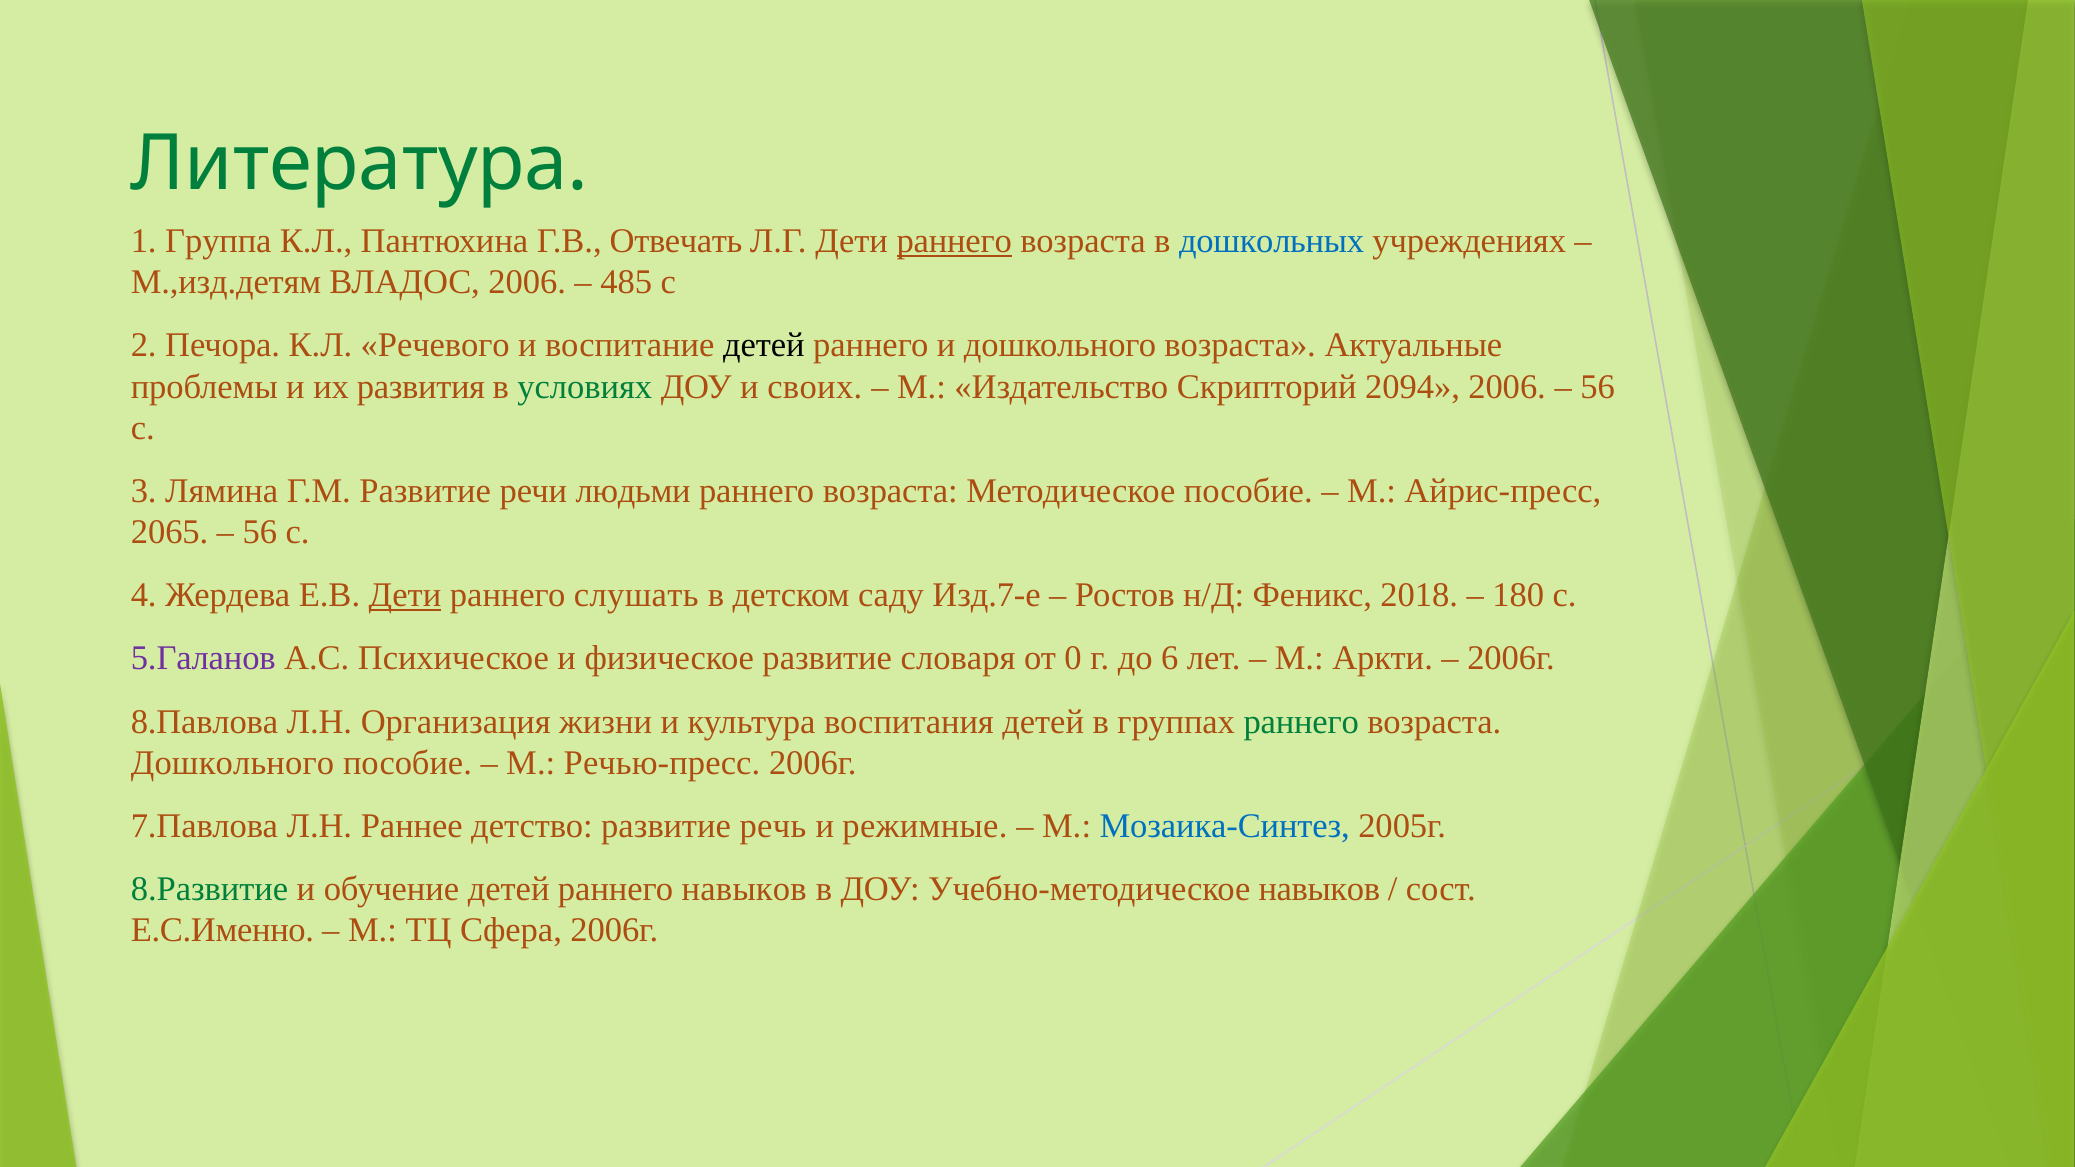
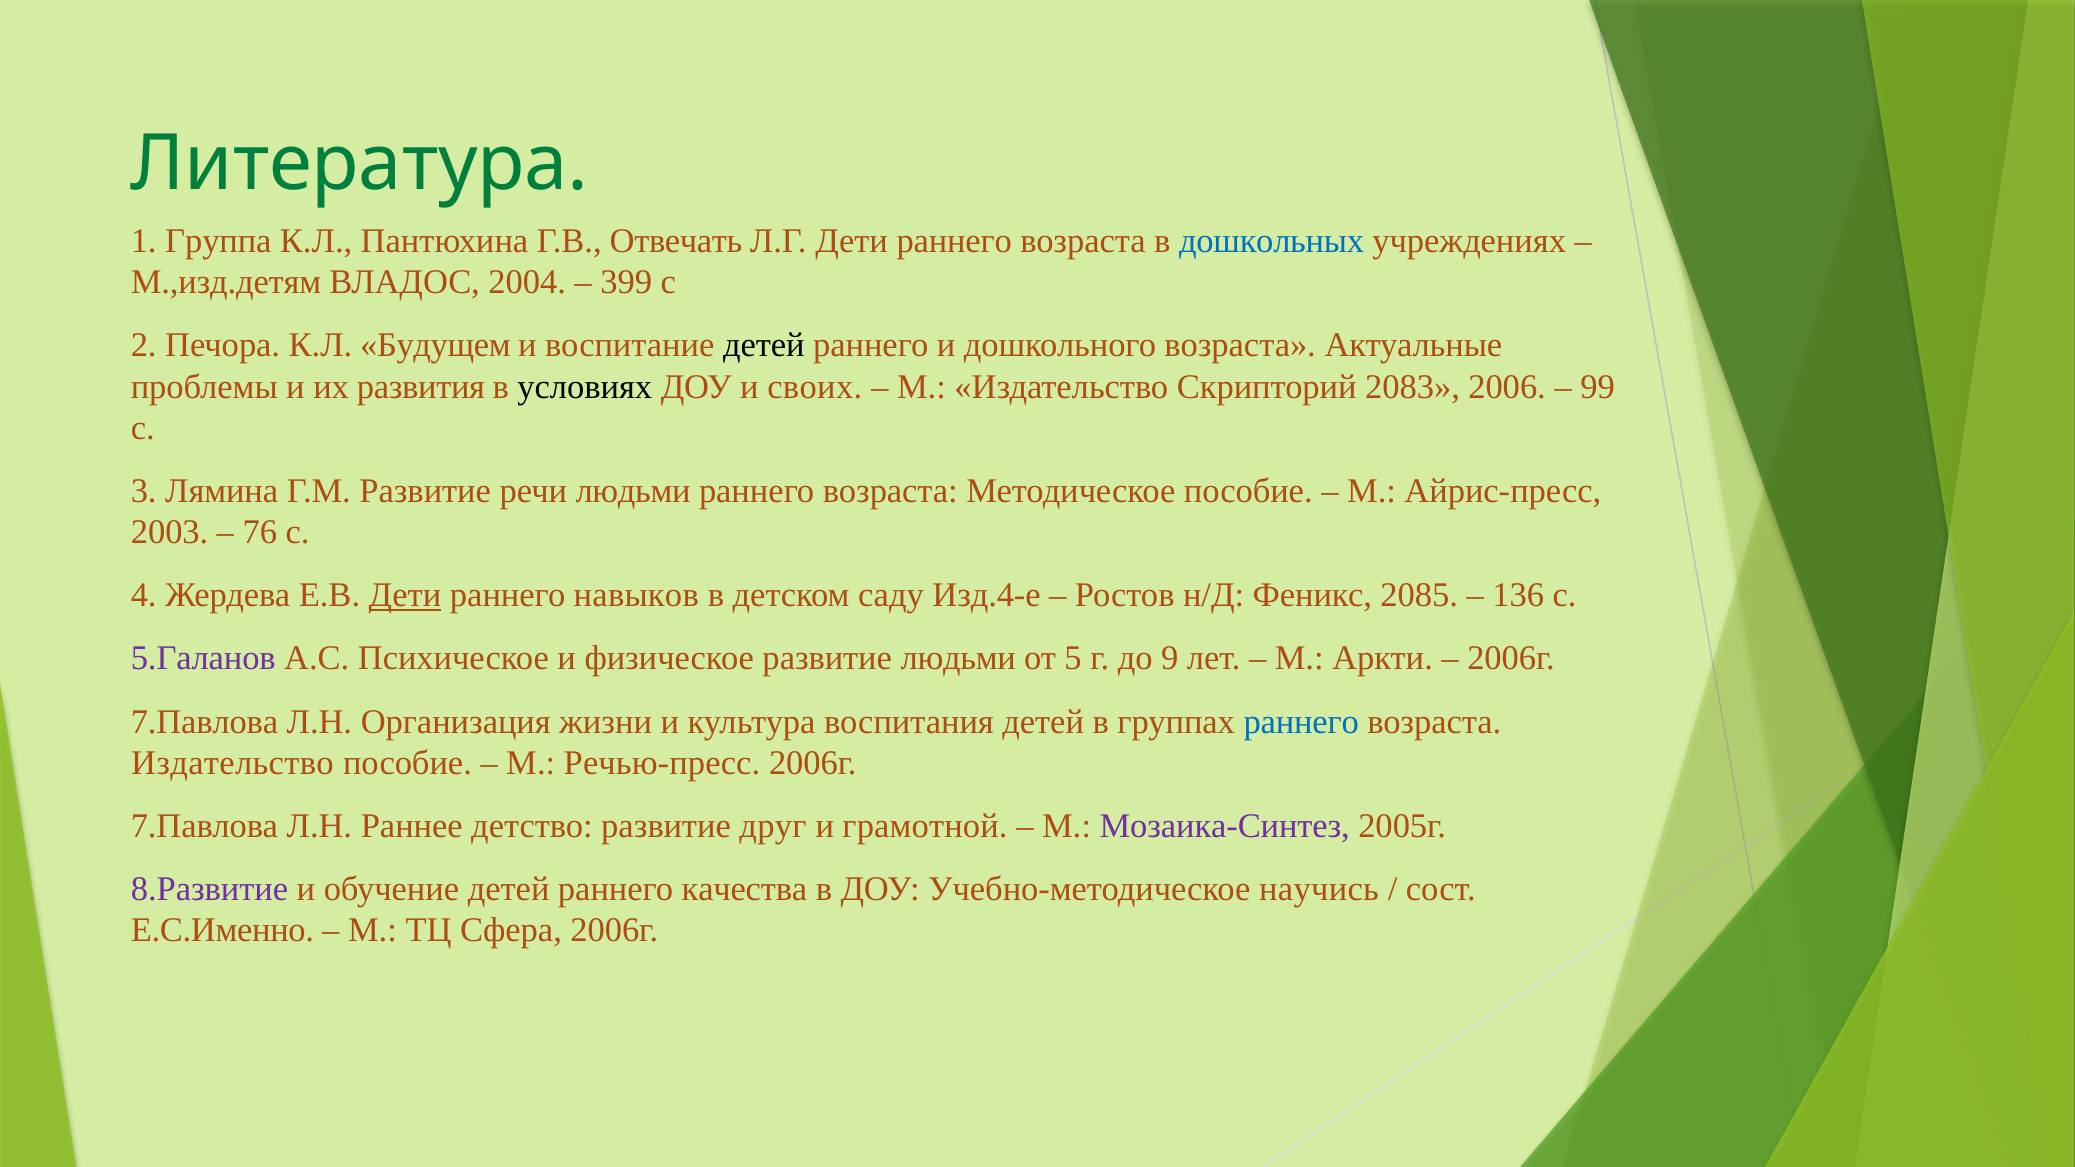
раннего underline: present -> none (954, 241)
ВЛАДОС 2006: 2006 -> 2004 (527, 282)
485: 485 -> 399 (626, 282)
Речевого: Речевого -> Будущем (435, 345)
условиях colour: green -> black (585, 387)
2094: 2094 -> 2083 (1413, 387)
56: 56 -> 99 (1598, 387)
2065: 2065 -> 2003 (170, 533)
56: 56 -> 76 (260, 533)
слушать: слушать -> навыков (636, 596)
Изд.7-е: Изд.7-е -> Изд.4-е (987, 596)
2018: 2018 -> 2085 (1419, 596)
180: 180 -> 136 (1518, 596)
развитие словаря: словаря -> людьми (958, 659)
0: 0 -> 5 (1073, 659)
6: 6 -> 9 (1170, 659)
8.Павлова: 8.Павлова -> 7.Павлова (204, 722)
раннего colour: green -> blue (1301, 722)
Дошкольного: Дошкольного -> Издательство (232, 763)
речь: речь -> друг (773, 826)
режимные: режимные -> грамотной (925, 826)
Мозаика-Синтез colour: blue -> purple (1225, 826)
8.Развитие colour: green -> purple (209, 889)
раннего навыков: навыков -> качества (744, 889)
Учебно-методическое навыков: навыков -> научись (1319, 889)
